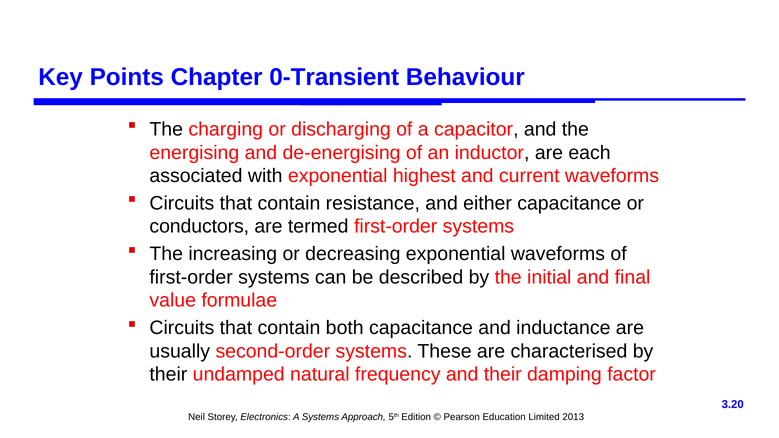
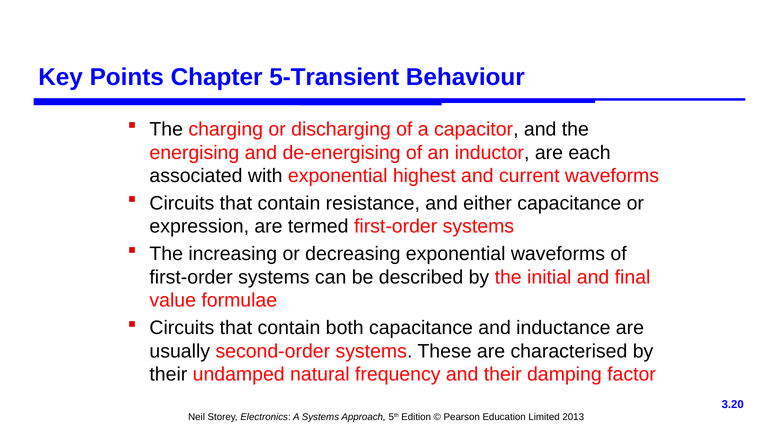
0-Transient: 0-Transient -> 5-Transient (334, 77)
conductors: conductors -> expression (199, 227)
